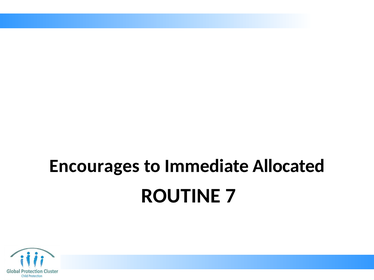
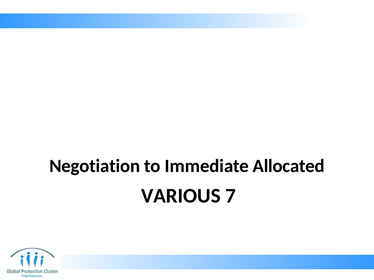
Encourages: Encourages -> Negotiation (95, 166)
ROUTINE: ROUTINE -> VARIOUS (181, 196)
